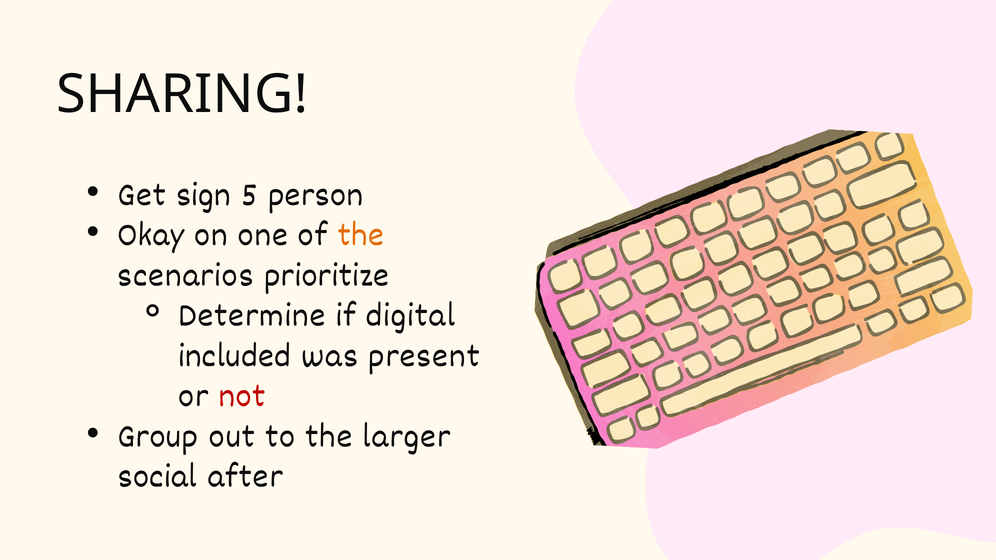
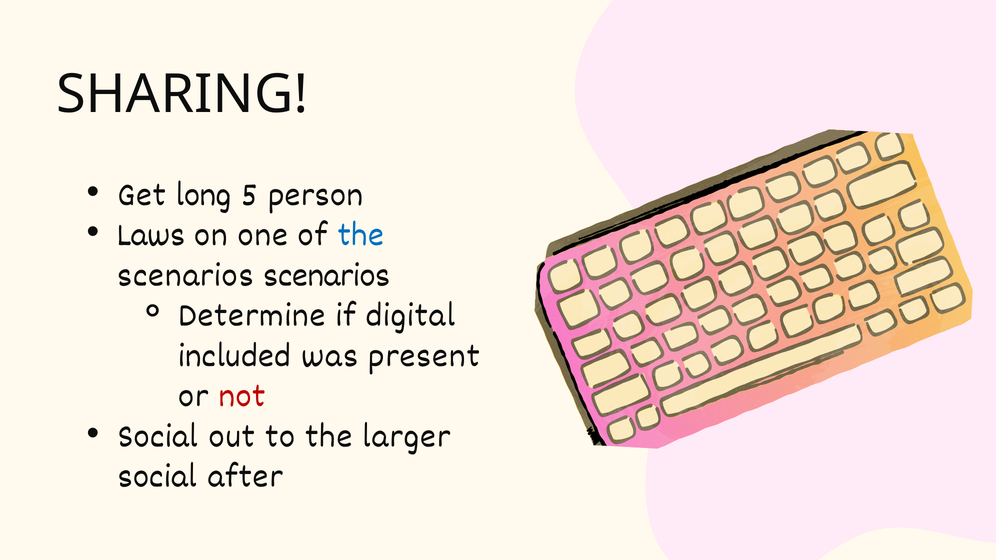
sign: sign -> long (204, 193)
Okay: Okay -> Laws (151, 234)
the colour: orange -> blue (361, 234)
scenarios prioritize: prioritize -> scenarios (327, 274)
Group: Group -> Social (158, 435)
